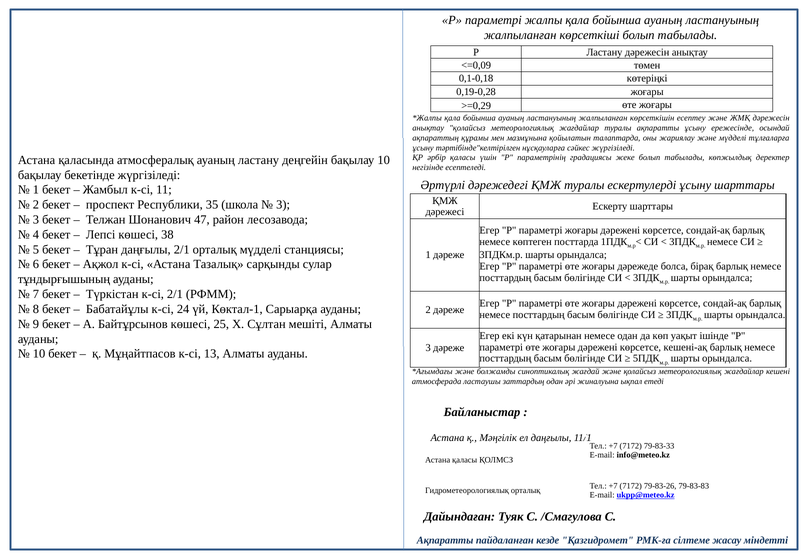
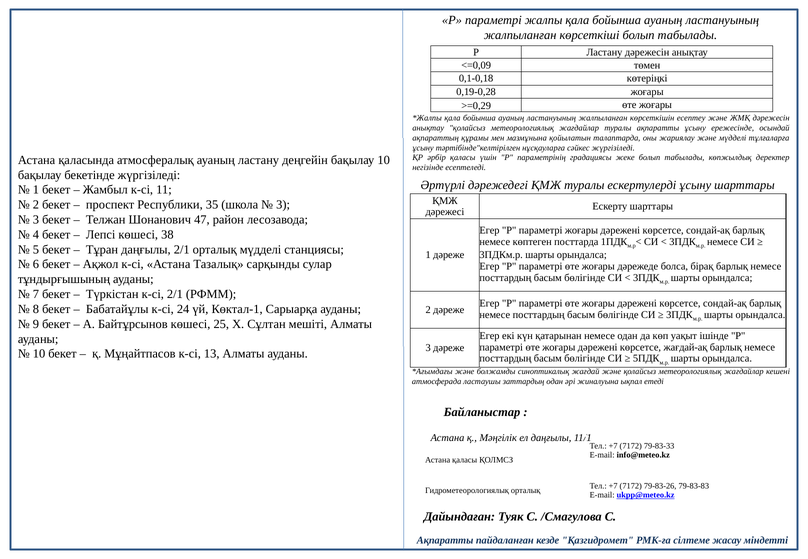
кешені-ақ: кешені-ақ -> жағдай-ақ (685, 347)
